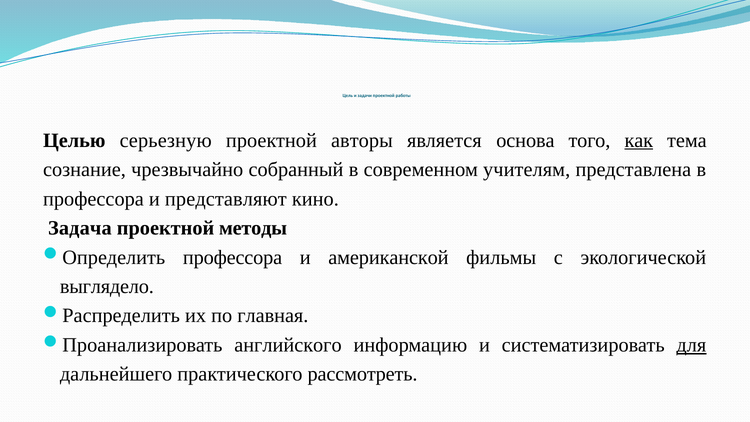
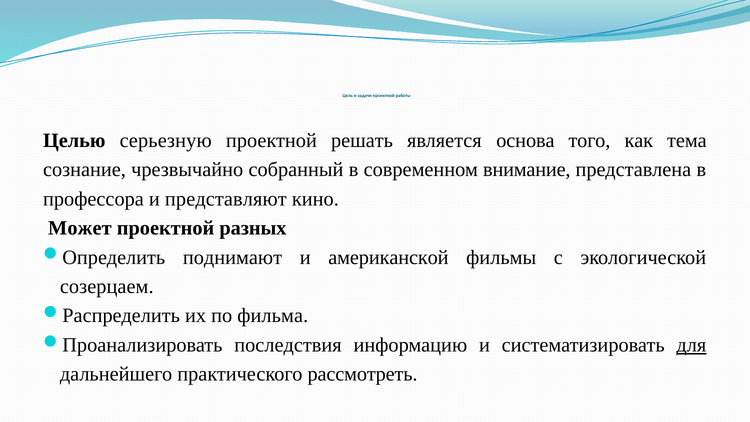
авторы: авторы -> решать (362, 140)
как underline: present -> none (639, 140)
учителям: учителям -> внимание (527, 170)
Задача: Задача -> Может (80, 228)
методы: методы -> разных (253, 228)
профессора: профессора -> поднимают (232, 257)
выглядело: выглядело -> созерцаем (107, 286)
главная: главная -> фильма (273, 316)
английского: английского -> последствия (288, 345)
